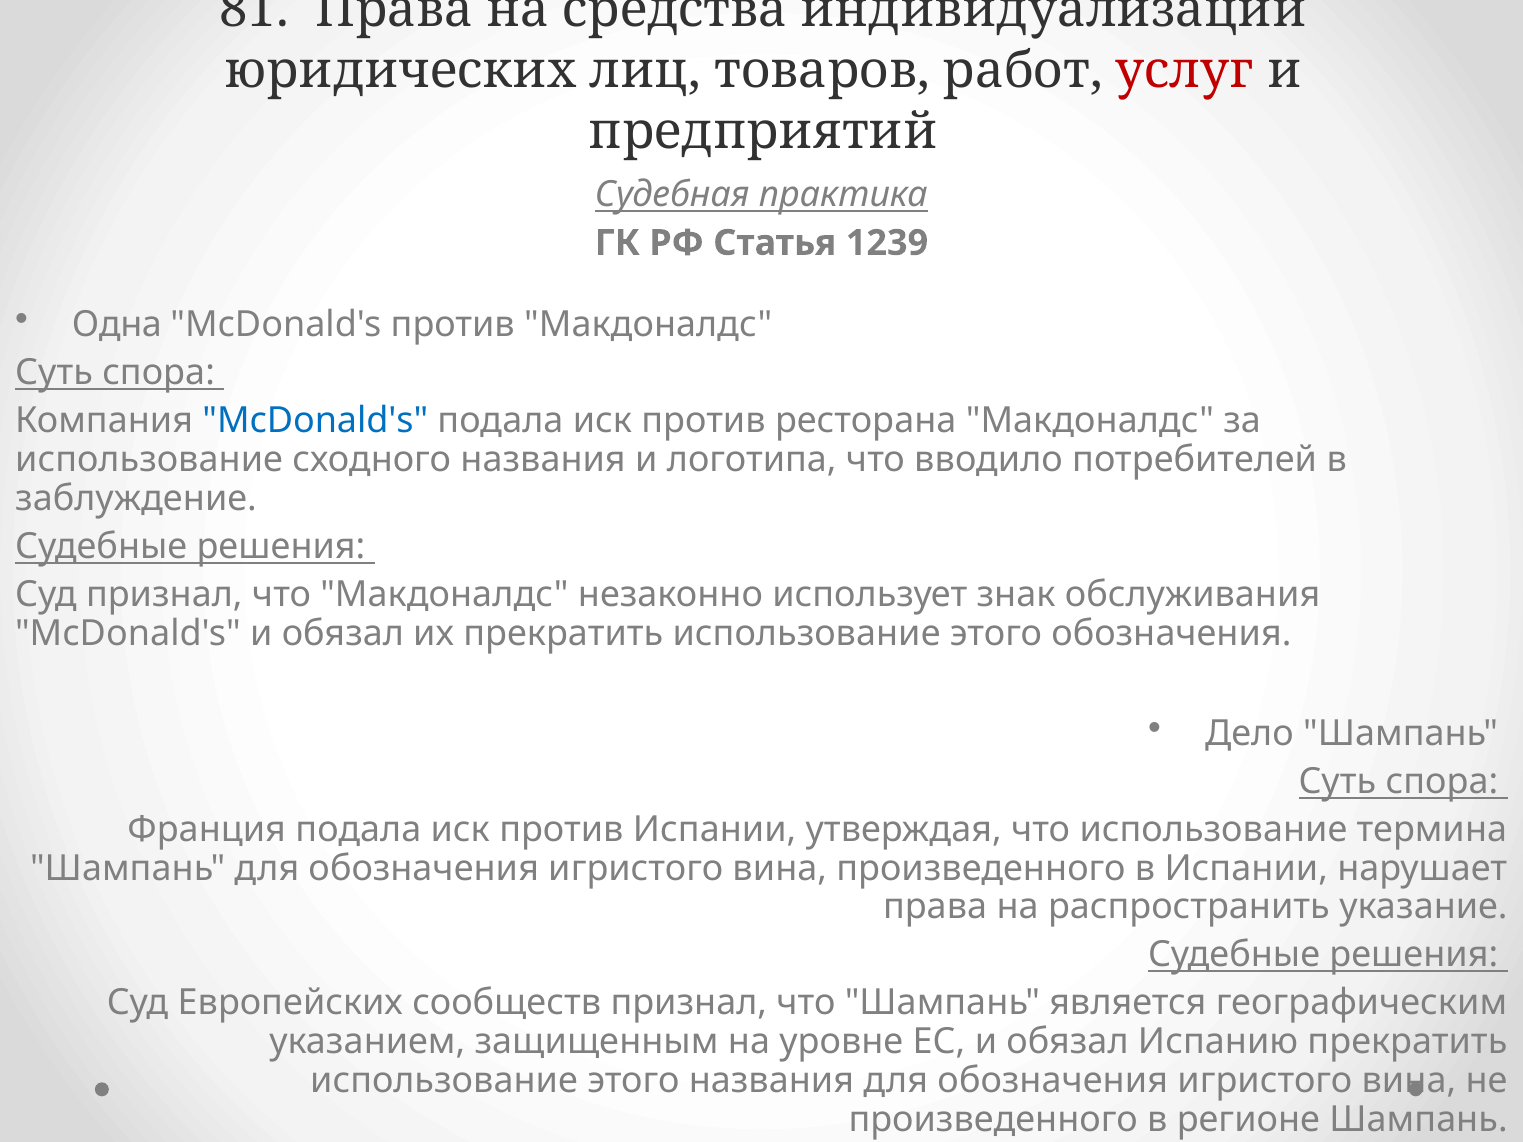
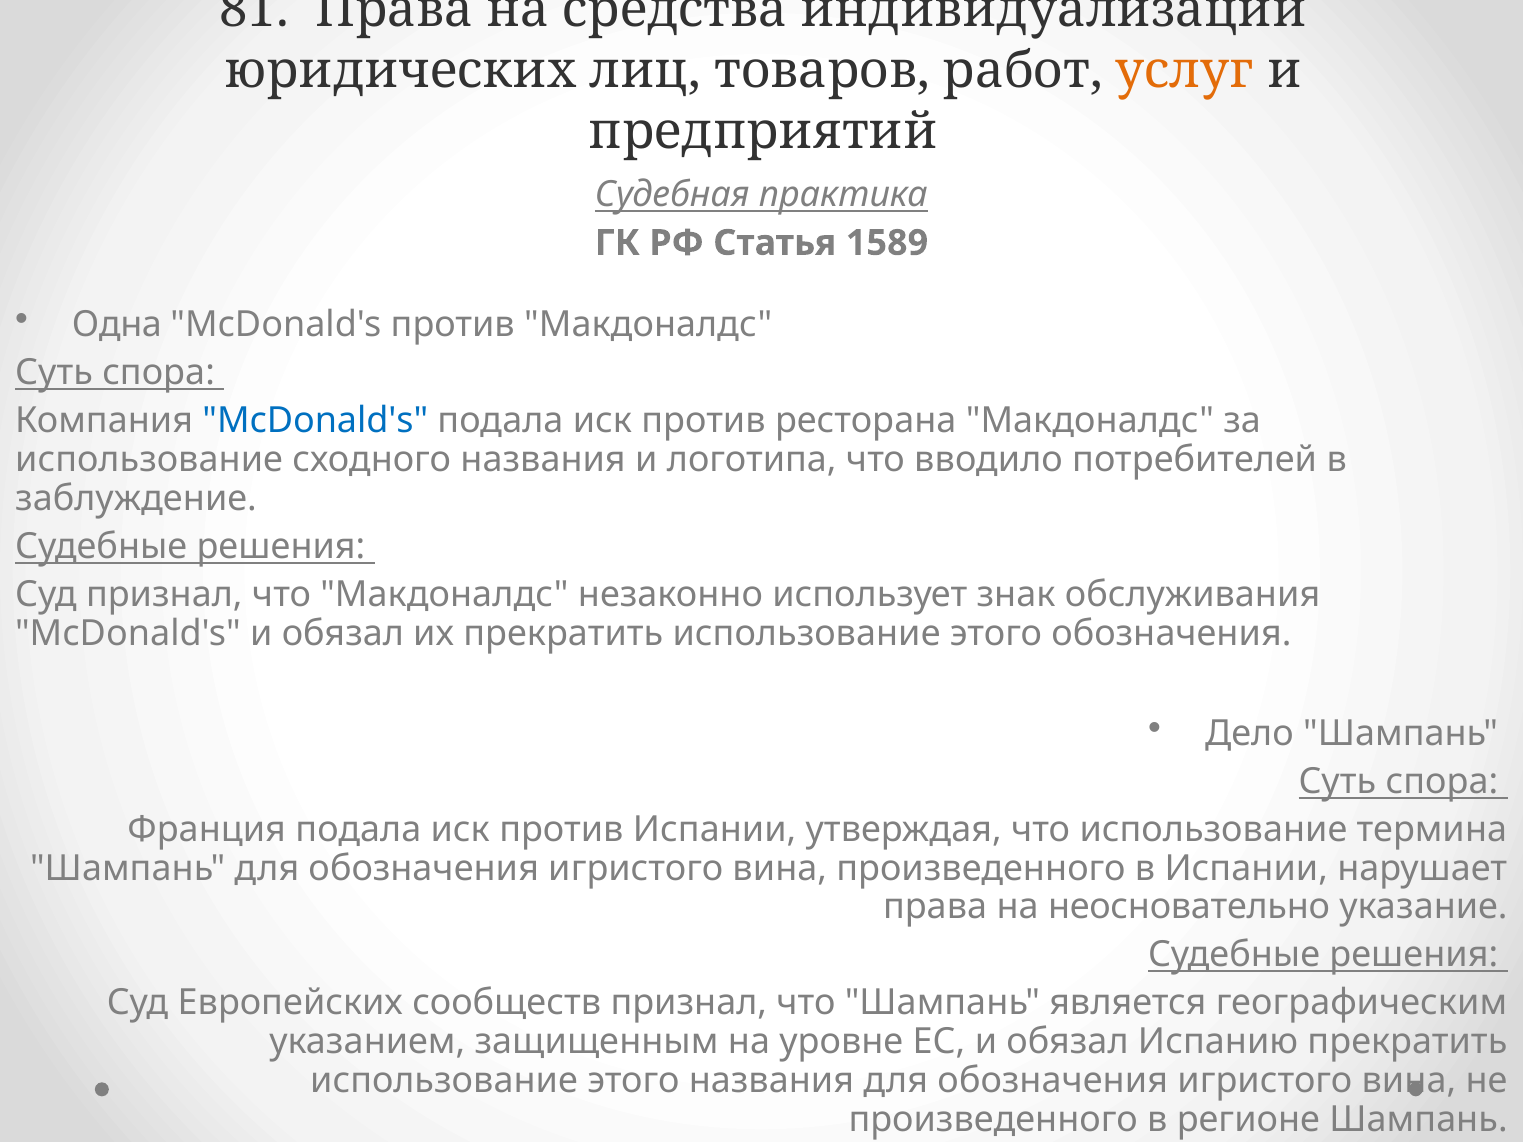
услуг colour: red -> orange (1185, 71)
1239: 1239 -> 1589 (887, 243)
распространить: распространить -> неосновательно (1189, 907)
